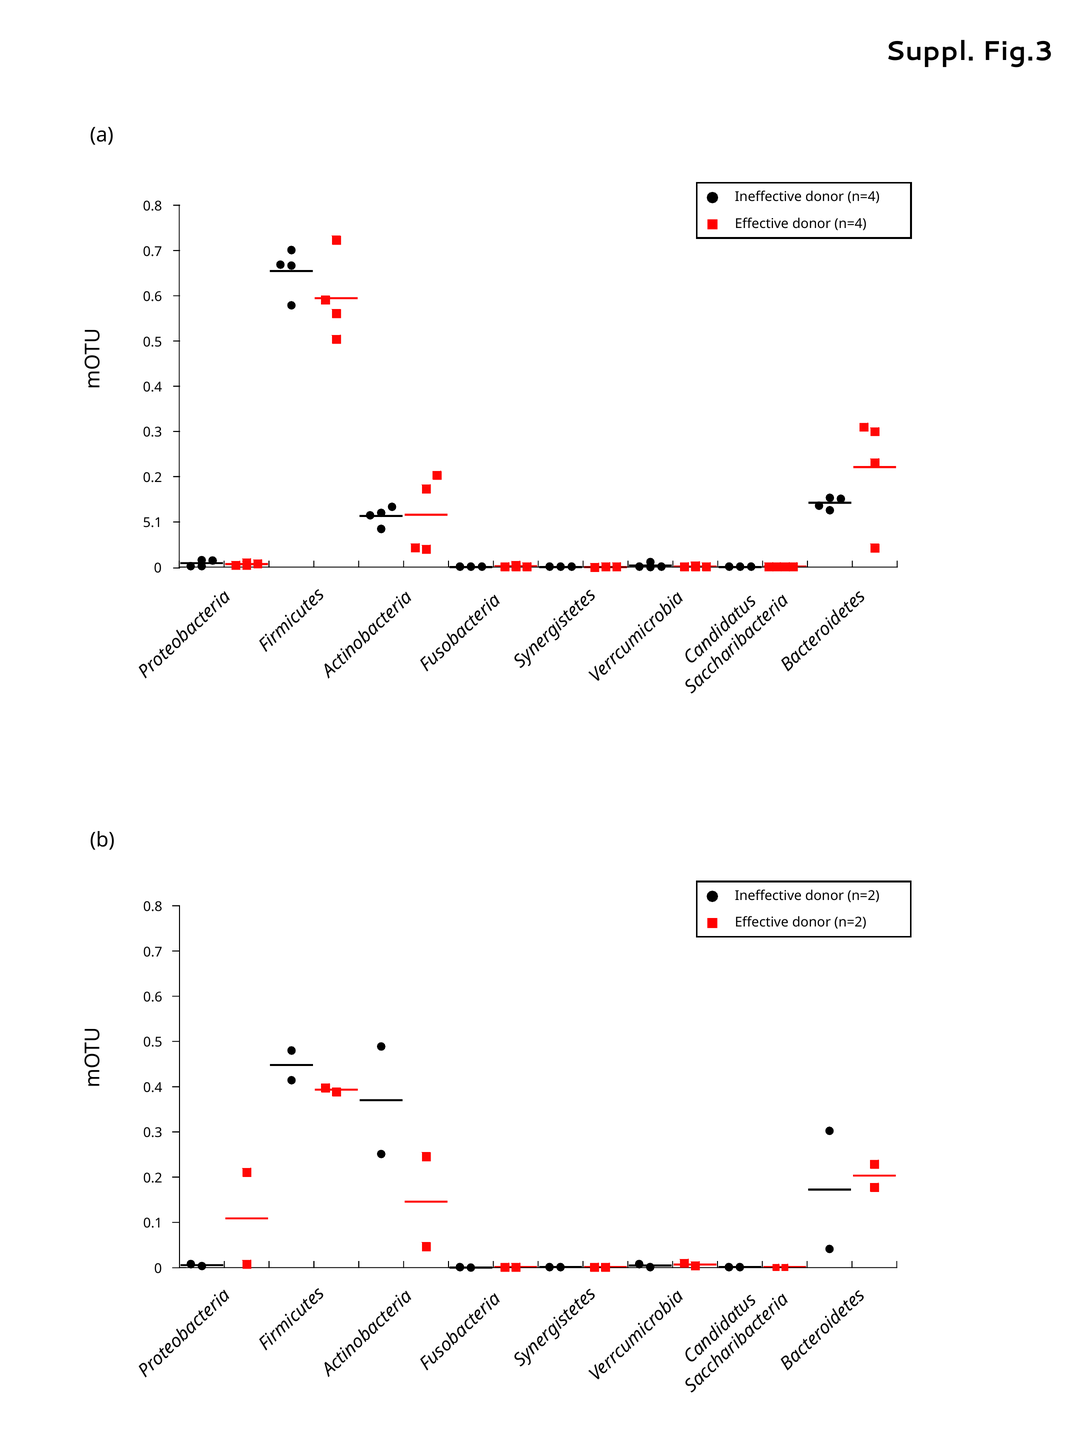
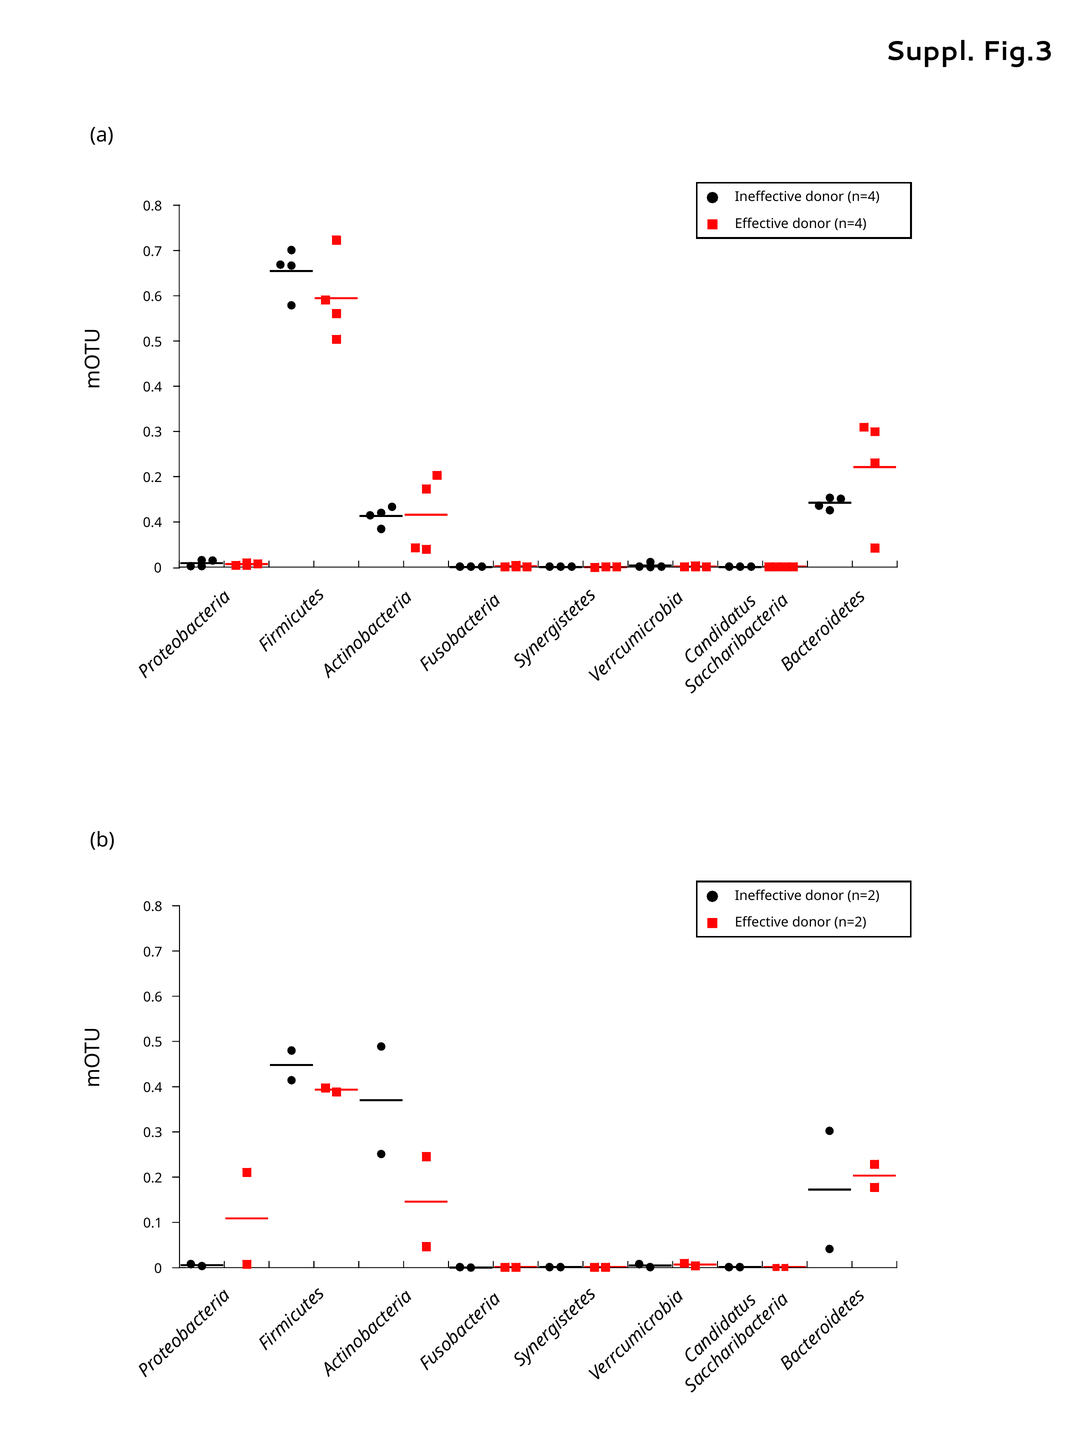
5.1: 5.1 -> 0.4 (153, 523)
